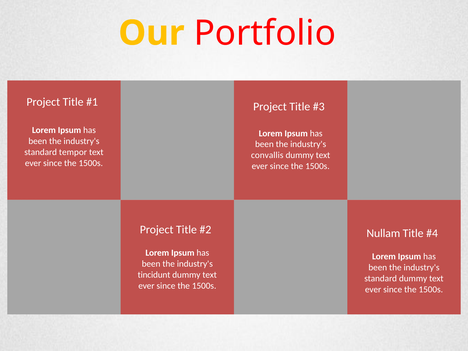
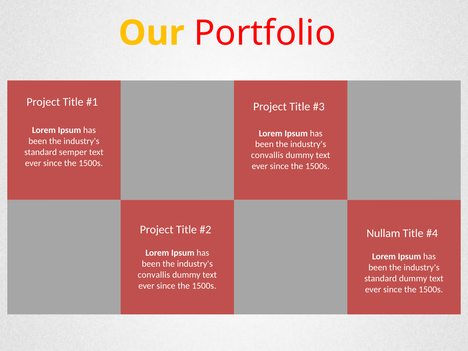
tempor: tempor -> semper (73, 152)
tincidunt: tincidunt -> convallis (154, 275)
